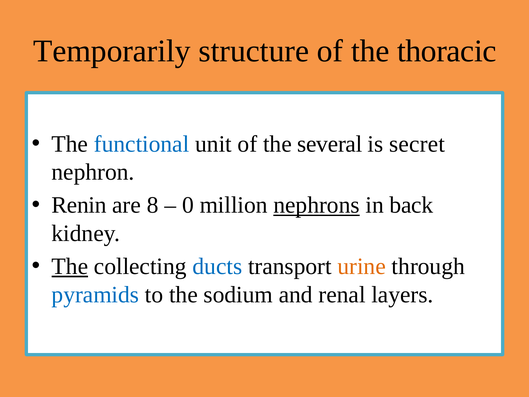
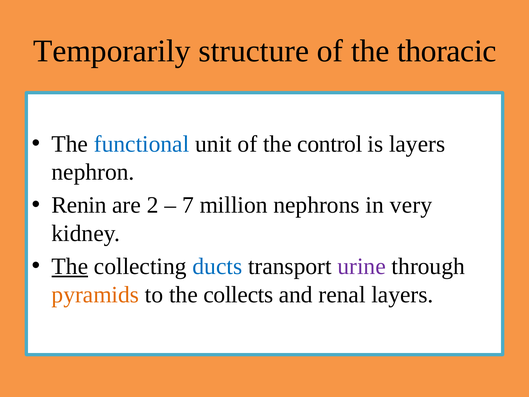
several: several -> control (330, 144)
is secret: secret -> layers (417, 144)
8: 8 -> 2 (153, 205)
0: 0 -> 7 (188, 205)
nephrons underline: present -> none (317, 205)
back: back -> very (411, 205)
urine colour: orange -> purple (362, 266)
pyramids colour: blue -> orange (95, 294)
sodium: sodium -> collects (238, 294)
